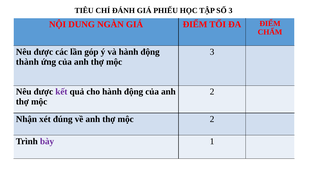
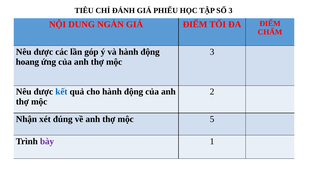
thành: thành -> hoang (27, 62)
kết colour: purple -> blue (61, 92)
2: 2 -> 5 (212, 119)
